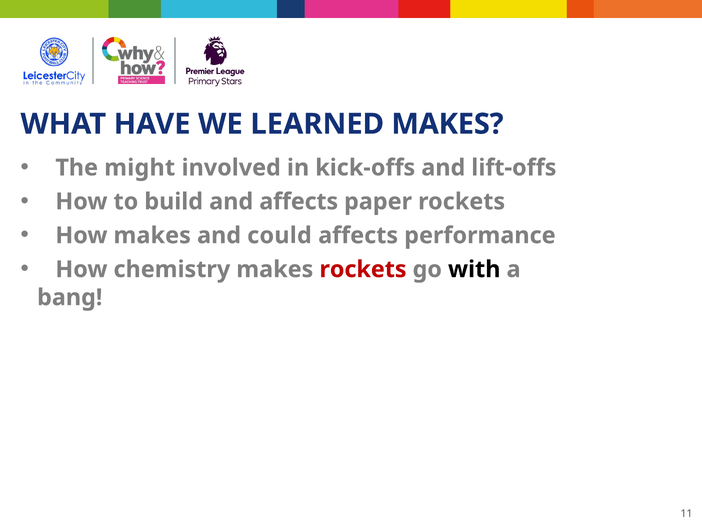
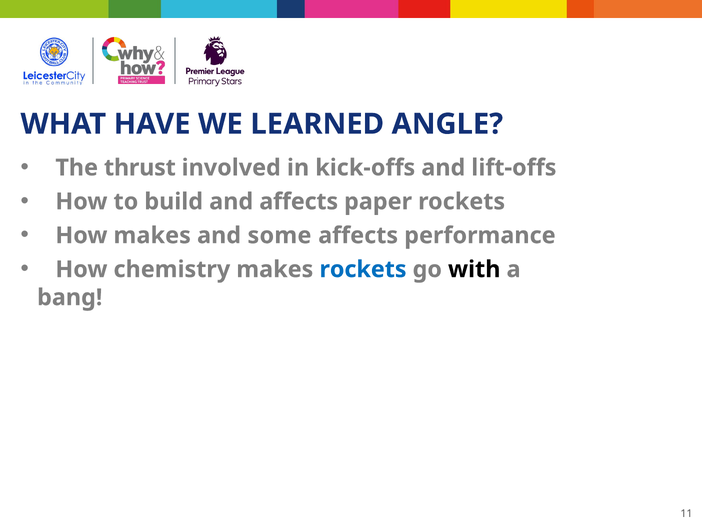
LEARNED MAKES: MAKES -> ANGLE (447, 124)
might: might -> thrust (140, 168)
could: could -> some (279, 236)
rockets colour: red -> blue (363, 270)
